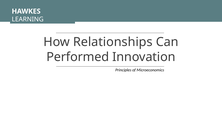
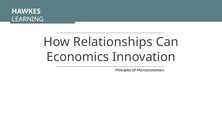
Performed: Performed -> Economics (78, 57)
